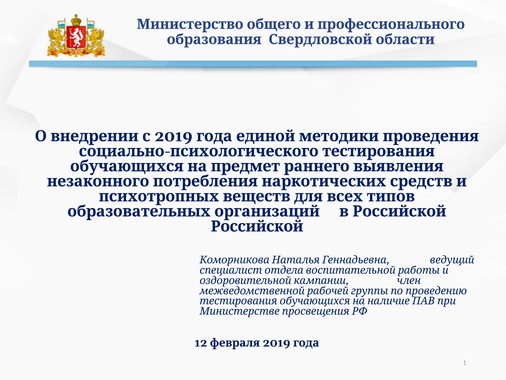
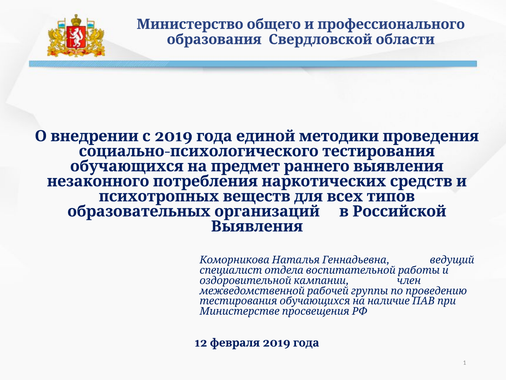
Российской: Российской -> Выявления (257, 226)
